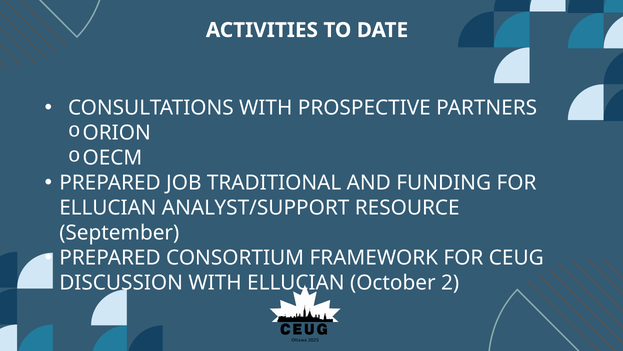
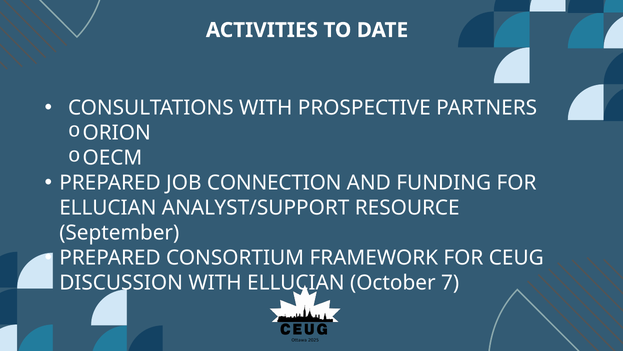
TRADITIONAL: TRADITIONAL -> CONNECTION (274, 183)
2: 2 -> 7 (450, 282)
